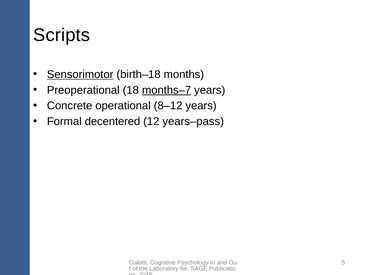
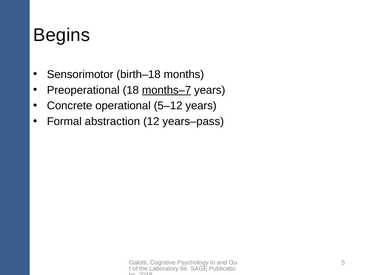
Scripts: Scripts -> Begins (62, 35)
Sensorimotor underline: present -> none (80, 74)
8–12: 8–12 -> 5–12 (168, 106)
decentered: decentered -> abstraction (112, 122)
